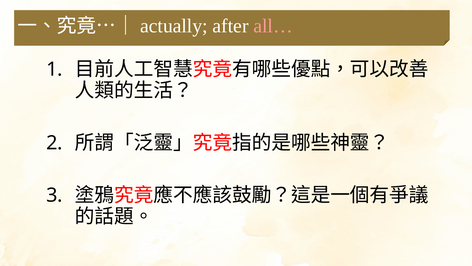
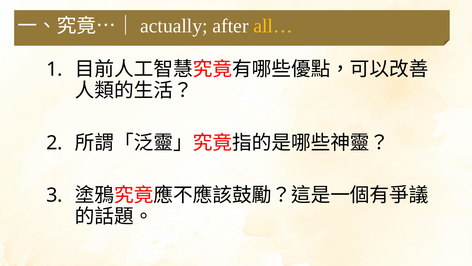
all… colour: pink -> yellow (273, 26)
